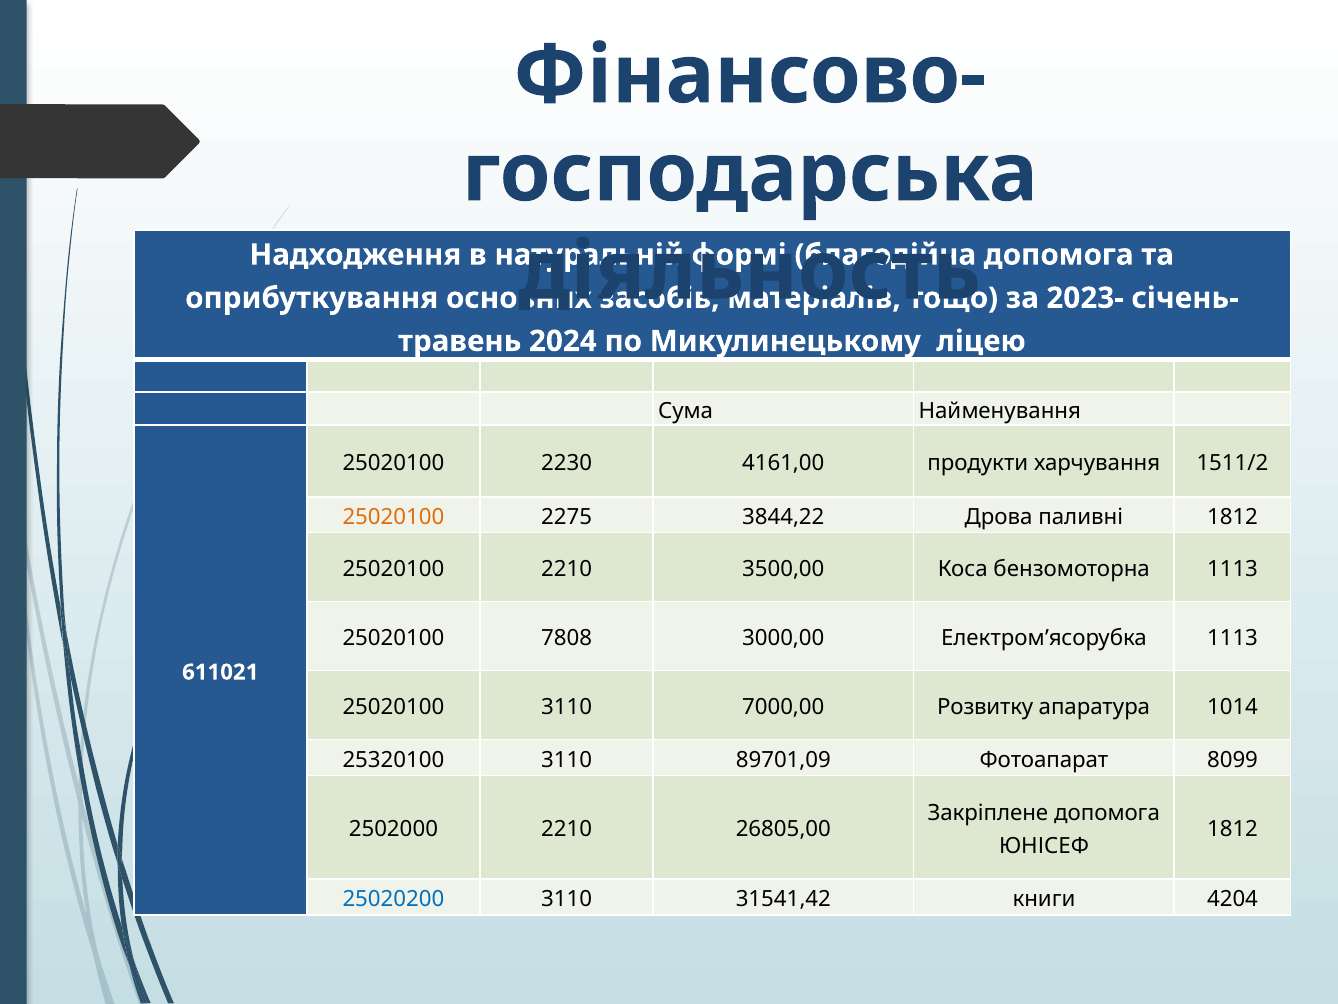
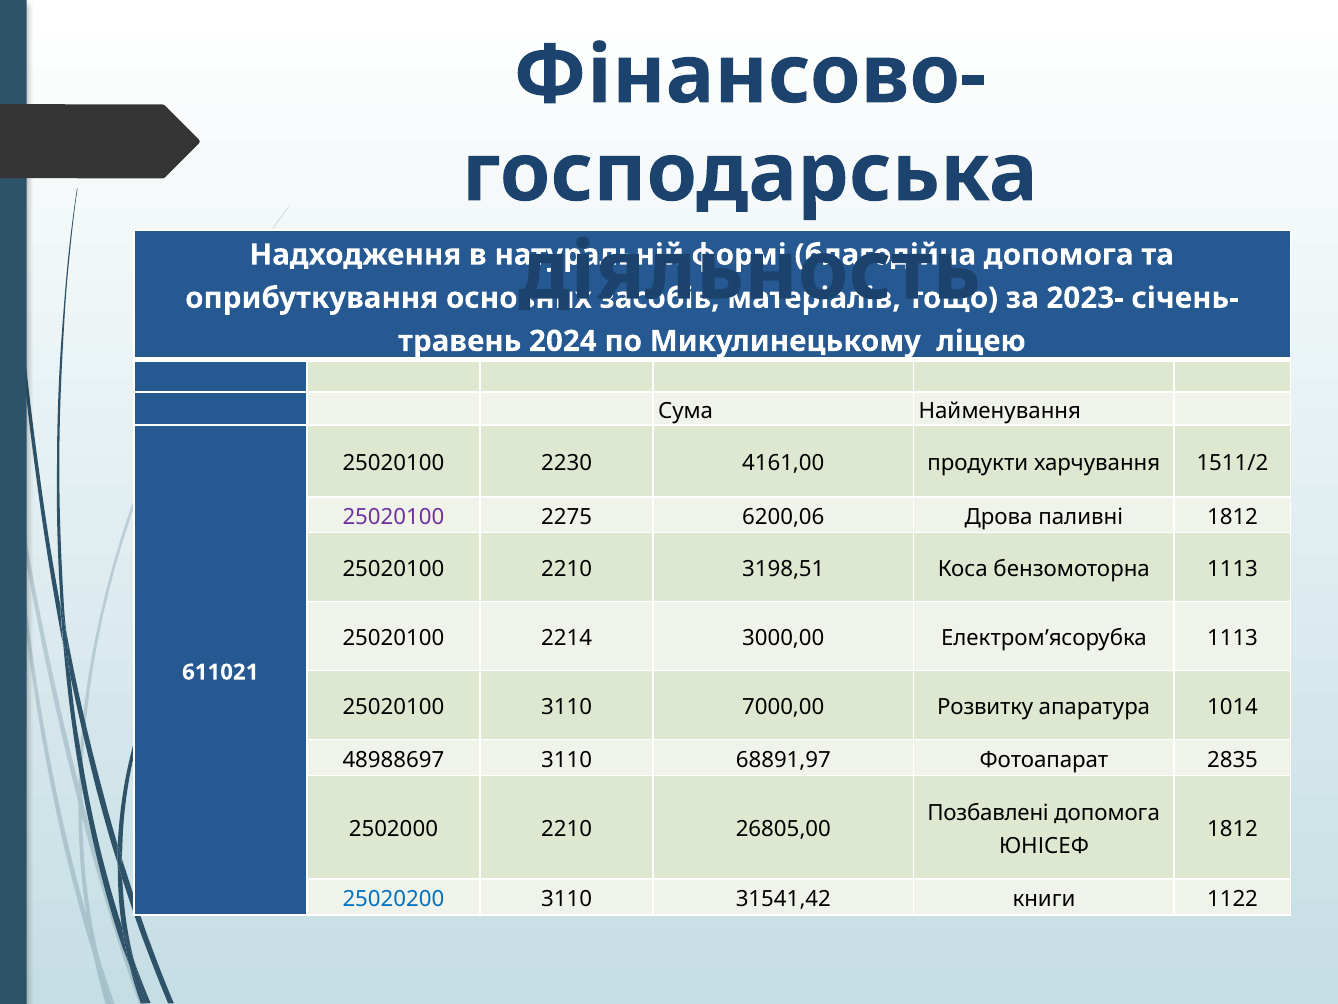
25020100 colour: orange -> purple (393, 517)
3844,22: 3844,22 -> 6200,06 (783, 517)
3500,00: 3500,00 -> 3198,51 (783, 569)
7808: 7808 -> 2214 (567, 638)
25320100: 25320100 -> 48988697 (393, 759)
89701,09: 89701,09 -> 68891,97 (783, 759)
8099: 8099 -> 2835 (1233, 759)
Закріплене: Закріплене -> Позбавлені (988, 813)
4204: 4204 -> 1122 (1233, 899)
